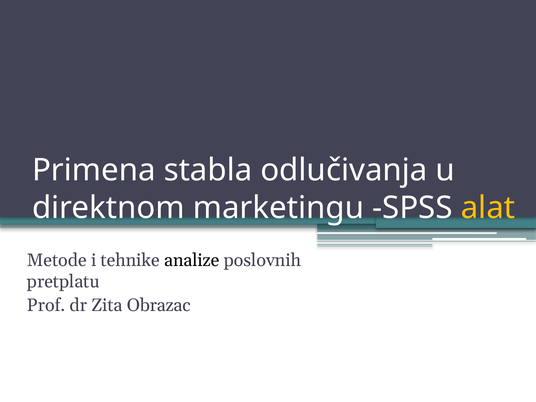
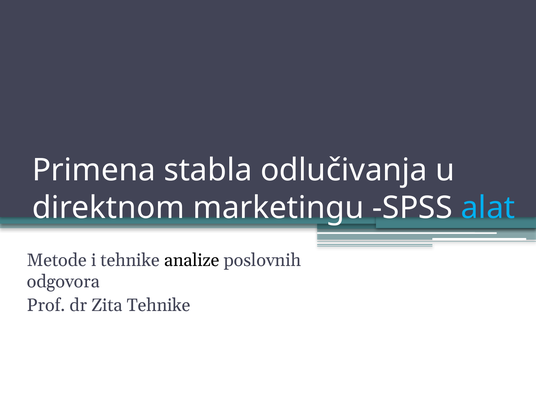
alat colour: yellow -> light blue (488, 208)
pretplatu: pretplatu -> odgovora (63, 282)
Zita Obrazac: Obrazac -> Tehnike (159, 305)
